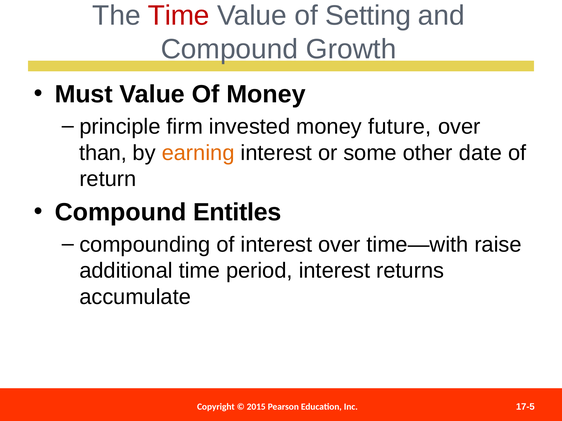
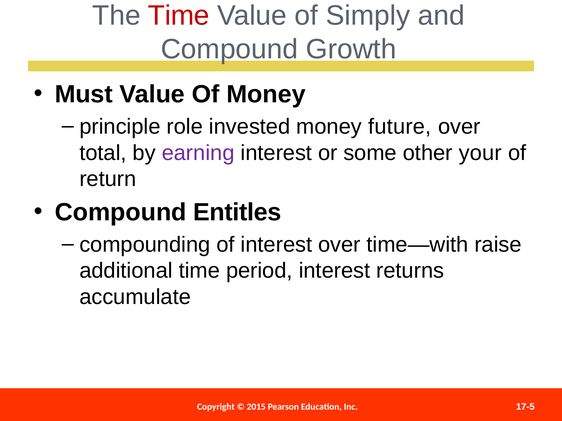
Setting: Setting -> Simply (368, 16)
firm: firm -> role (185, 127)
than: than -> total (103, 153)
earning colour: orange -> purple (198, 153)
date: date -> your (480, 153)
